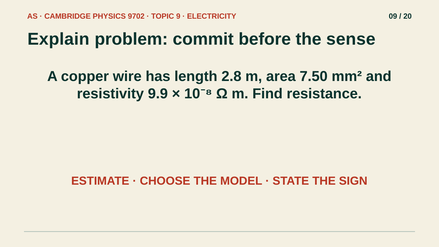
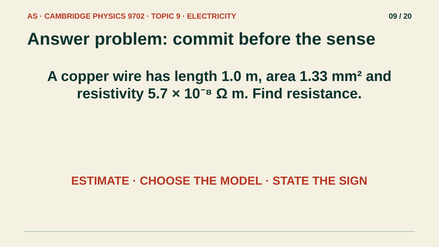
Explain: Explain -> Answer (58, 39)
2.8: 2.8 -> 1.0 (231, 76)
7.50: 7.50 -> 1.33 (314, 76)
9.9: 9.9 -> 5.7 (158, 94)
